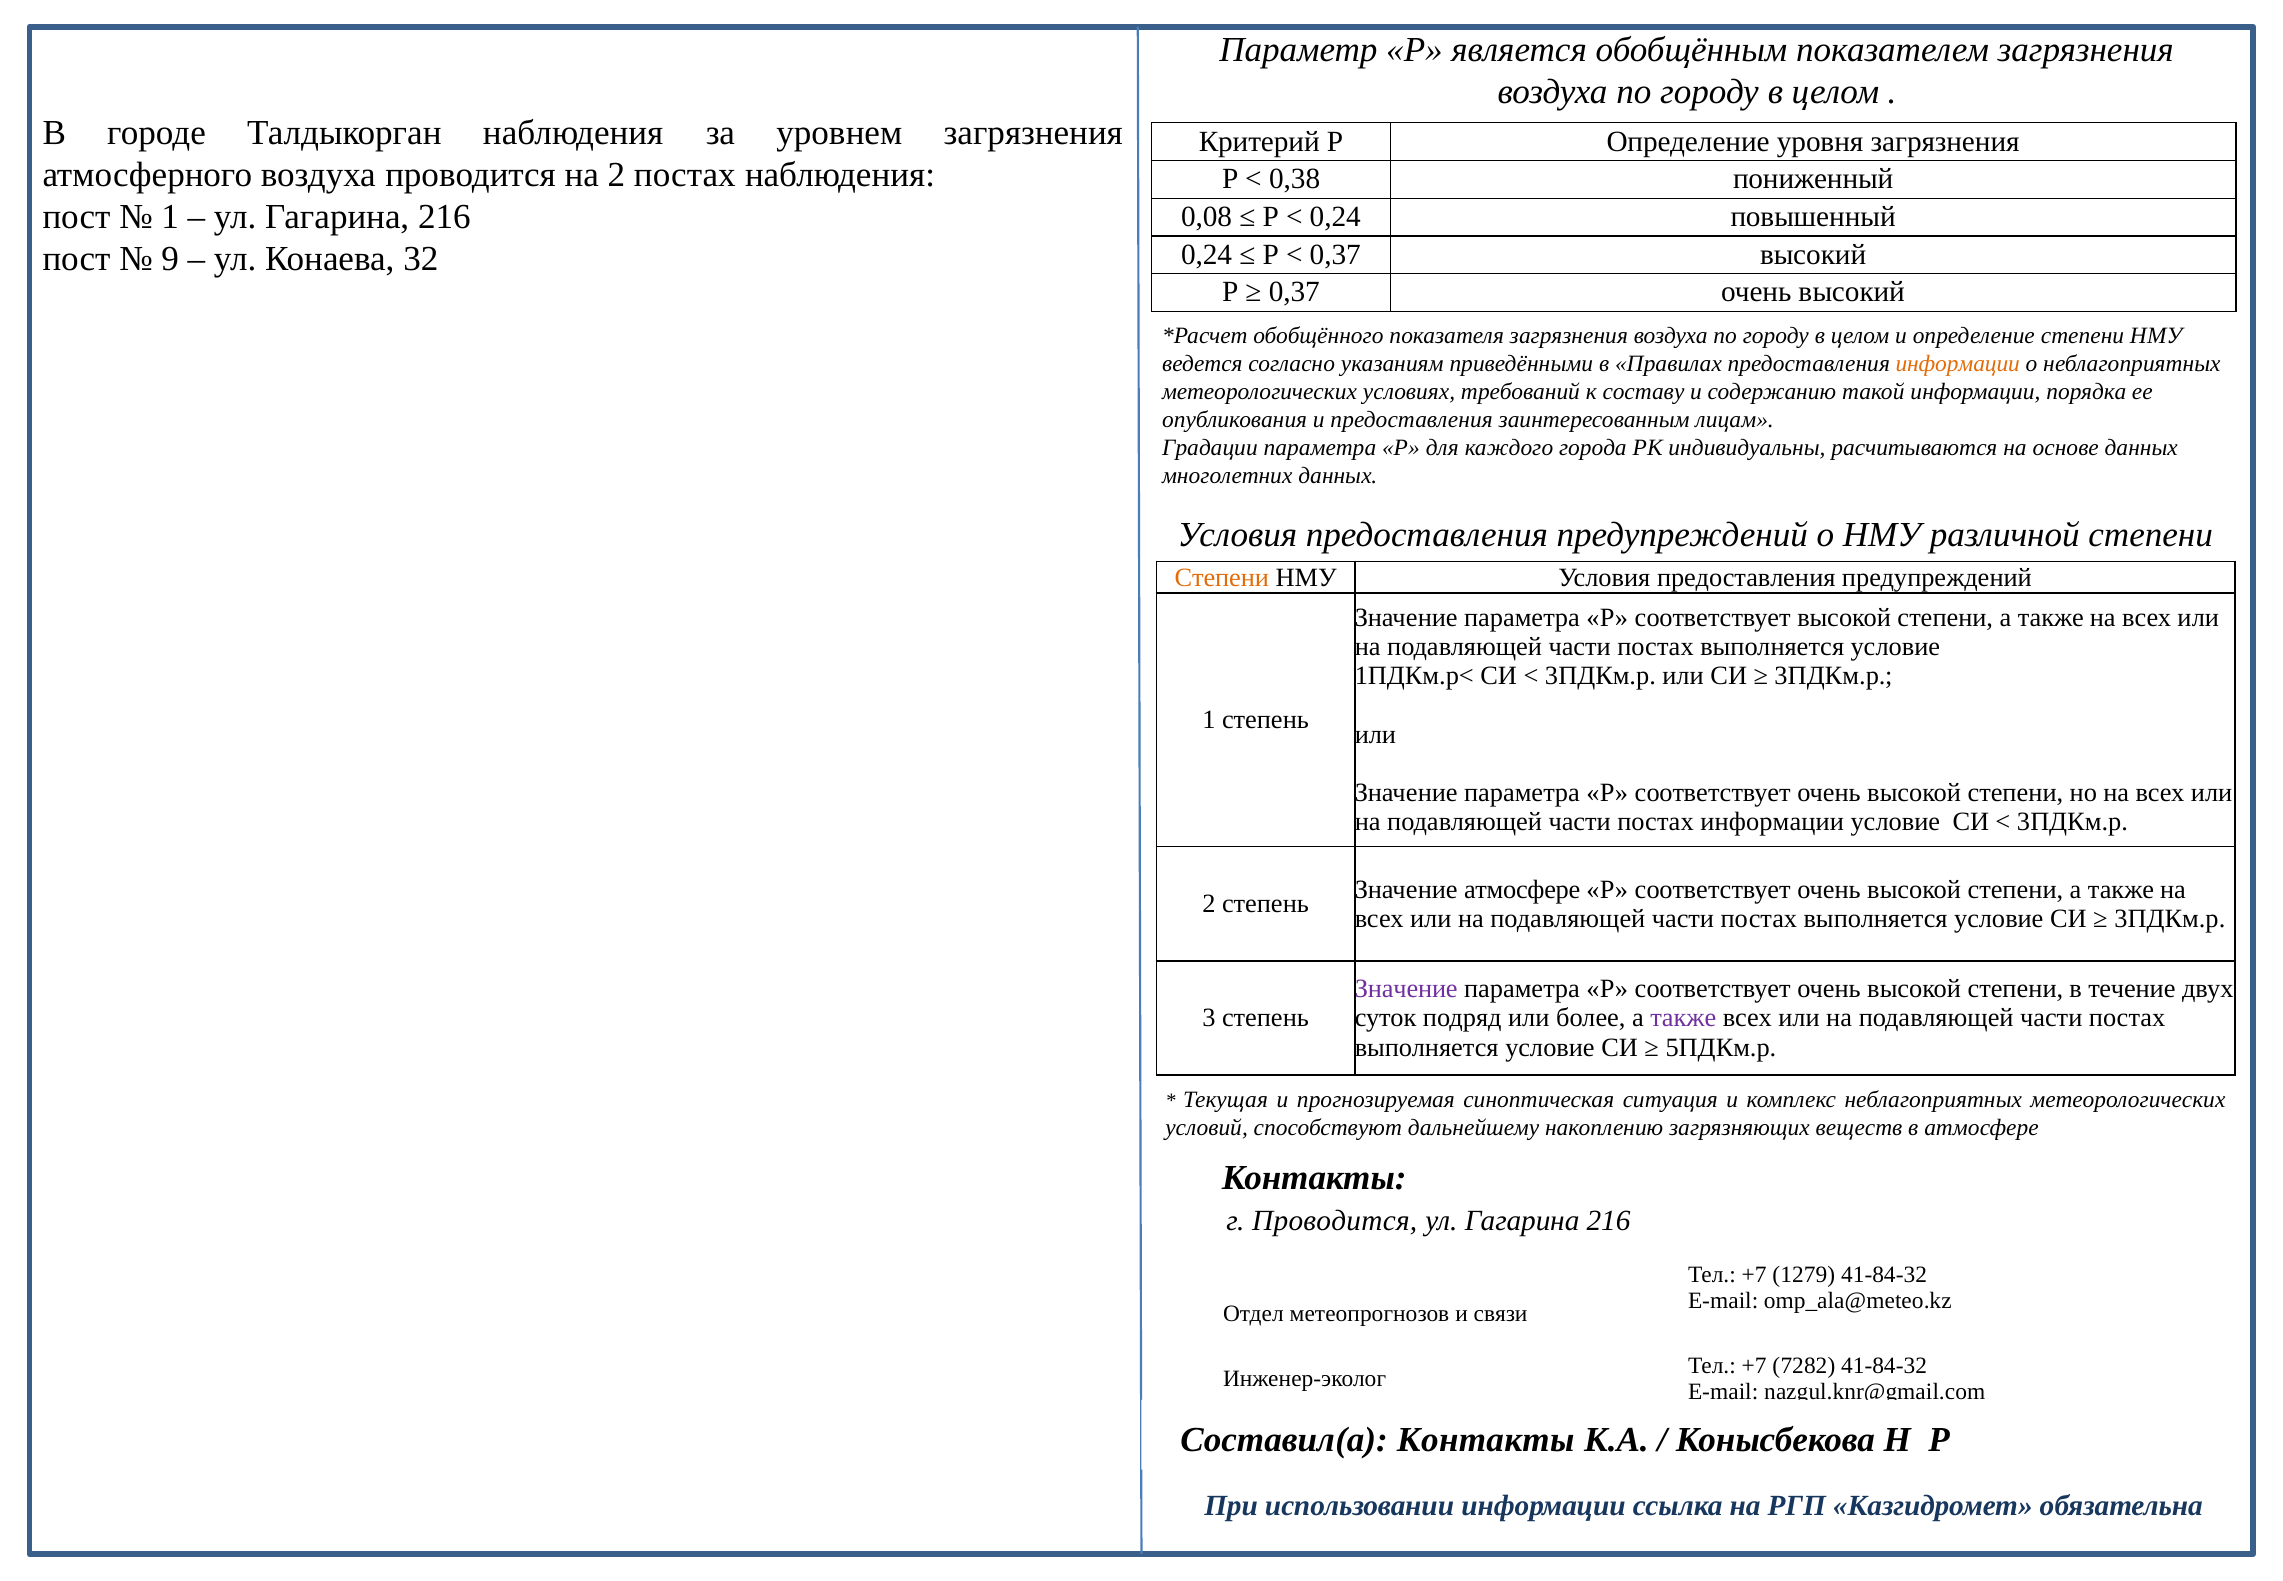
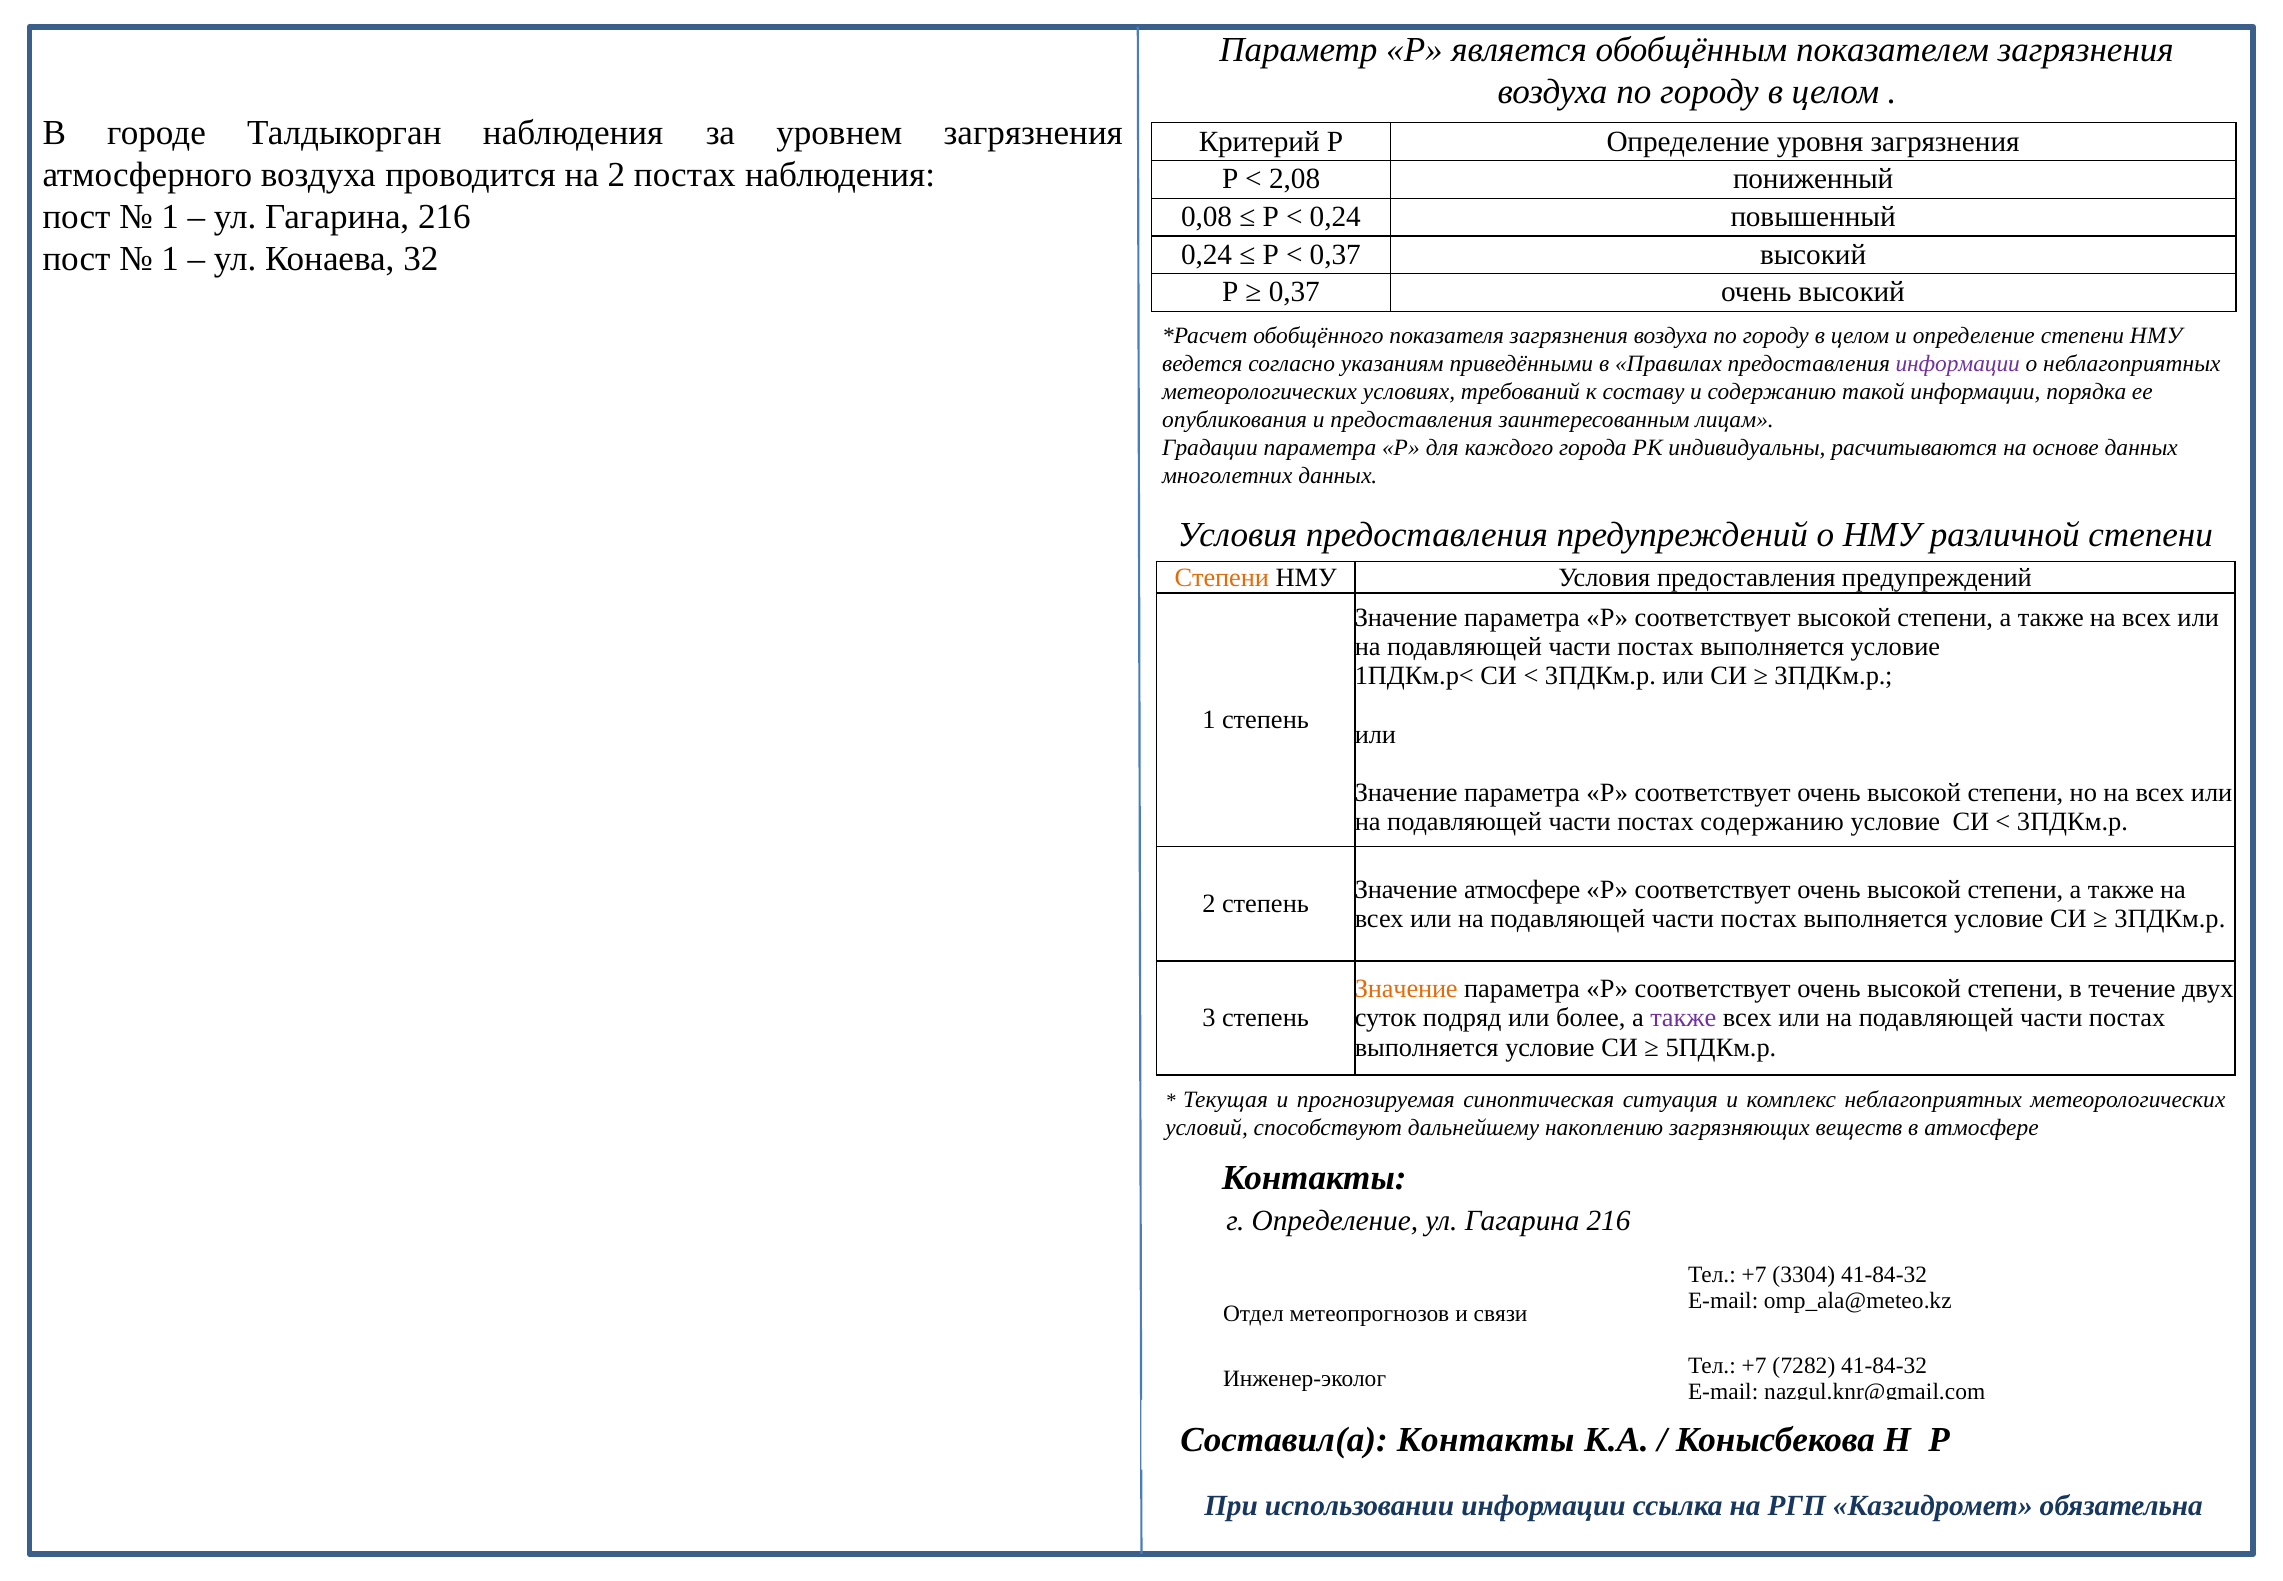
0,38: 0,38 -> 2,08 (1295, 179)
9: 9 -> 1 (170, 259)
информации colour: orange -> purple (1958, 363)
постах информации: информации -> содержанию (1772, 822)
Значение colour: purple -> orange (1406, 989)
г Проводится: Проводится -> Определение (1335, 1221)
1279: 1279 -> 3304 (1804, 1274)
